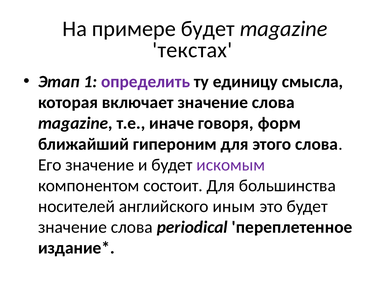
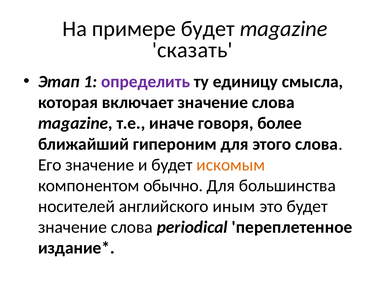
текстах: текстах -> сказать (192, 50)
форм: форм -> более (280, 123)
искомым colour: purple -> orange (231, 165)
состоит: состоит -> обычно (173, 186)
